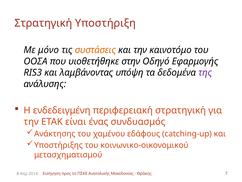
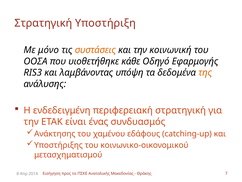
καινοτόμο: καινοτόμο -> κοινωνική (170, 50)
στην: στην -> κάθε (131, 61)
της colour: purple -> orange (205, 72)
